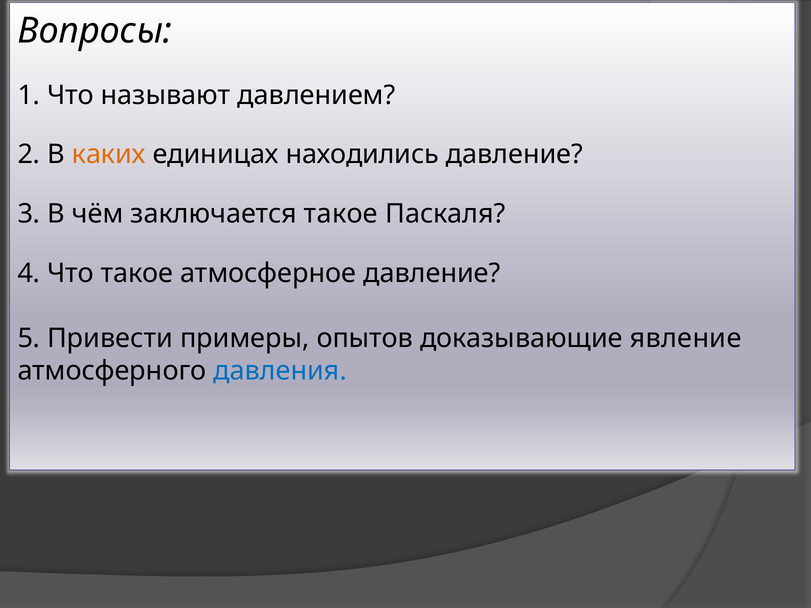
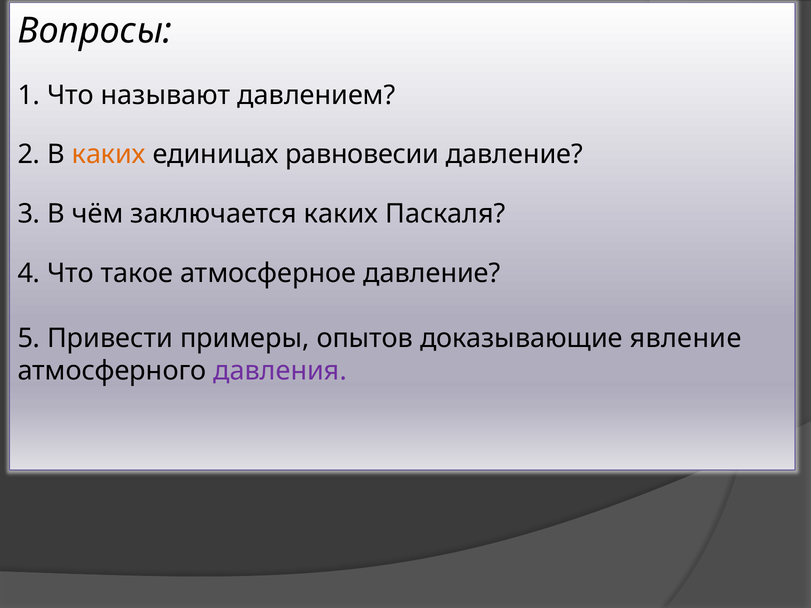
находились: находились -> равновесии (362, 155)
заключается такое: такое -> каких (341, 214)
давления colour: blue -> purple (280, 371)
